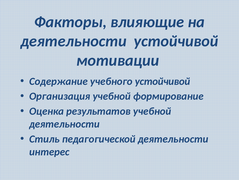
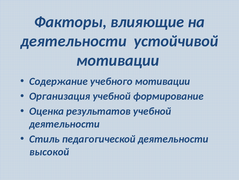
учебного устойчивой: устойчивой -> мотивации (162, 81)
интерес: интерес -> высокой (49, 151)
